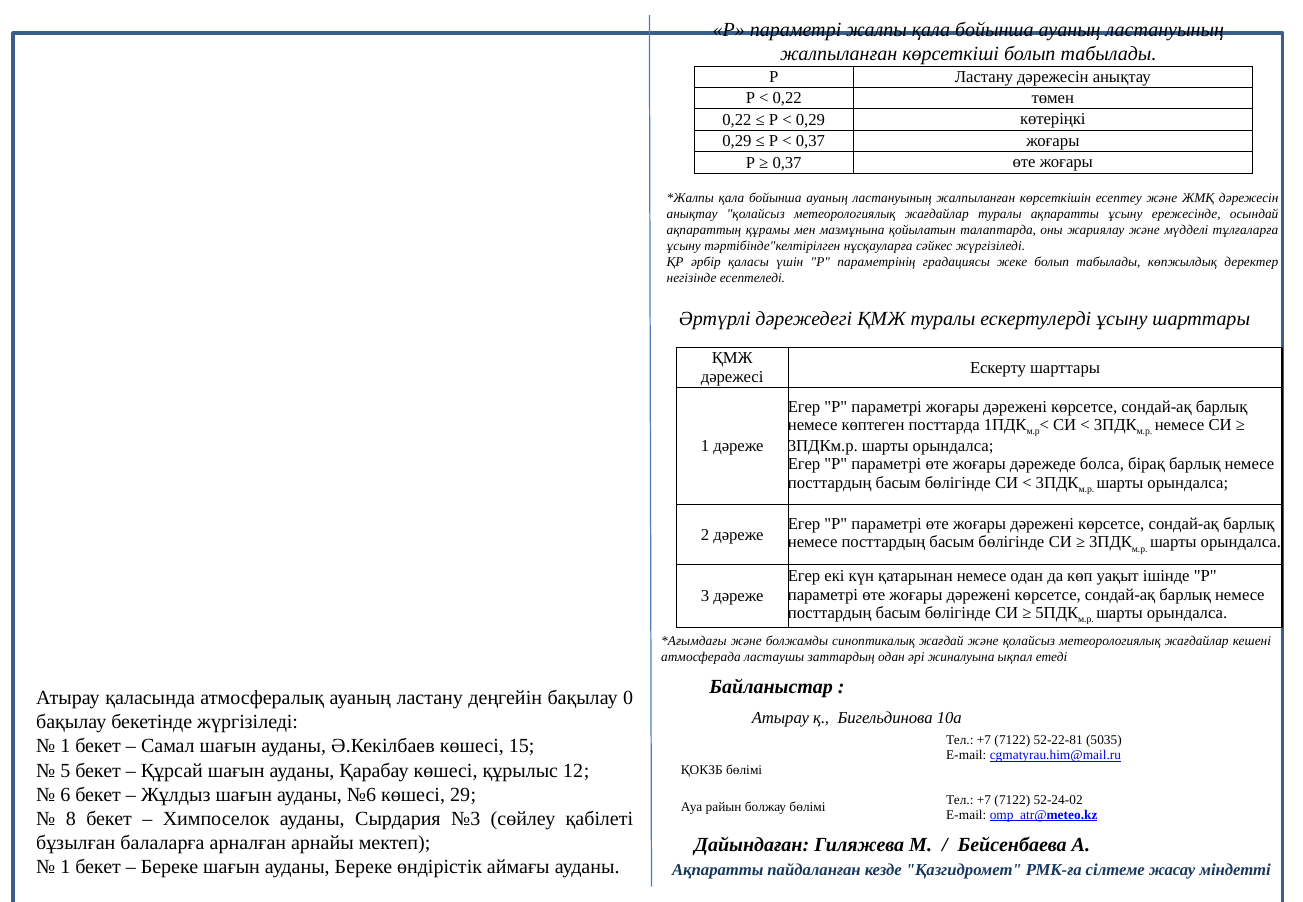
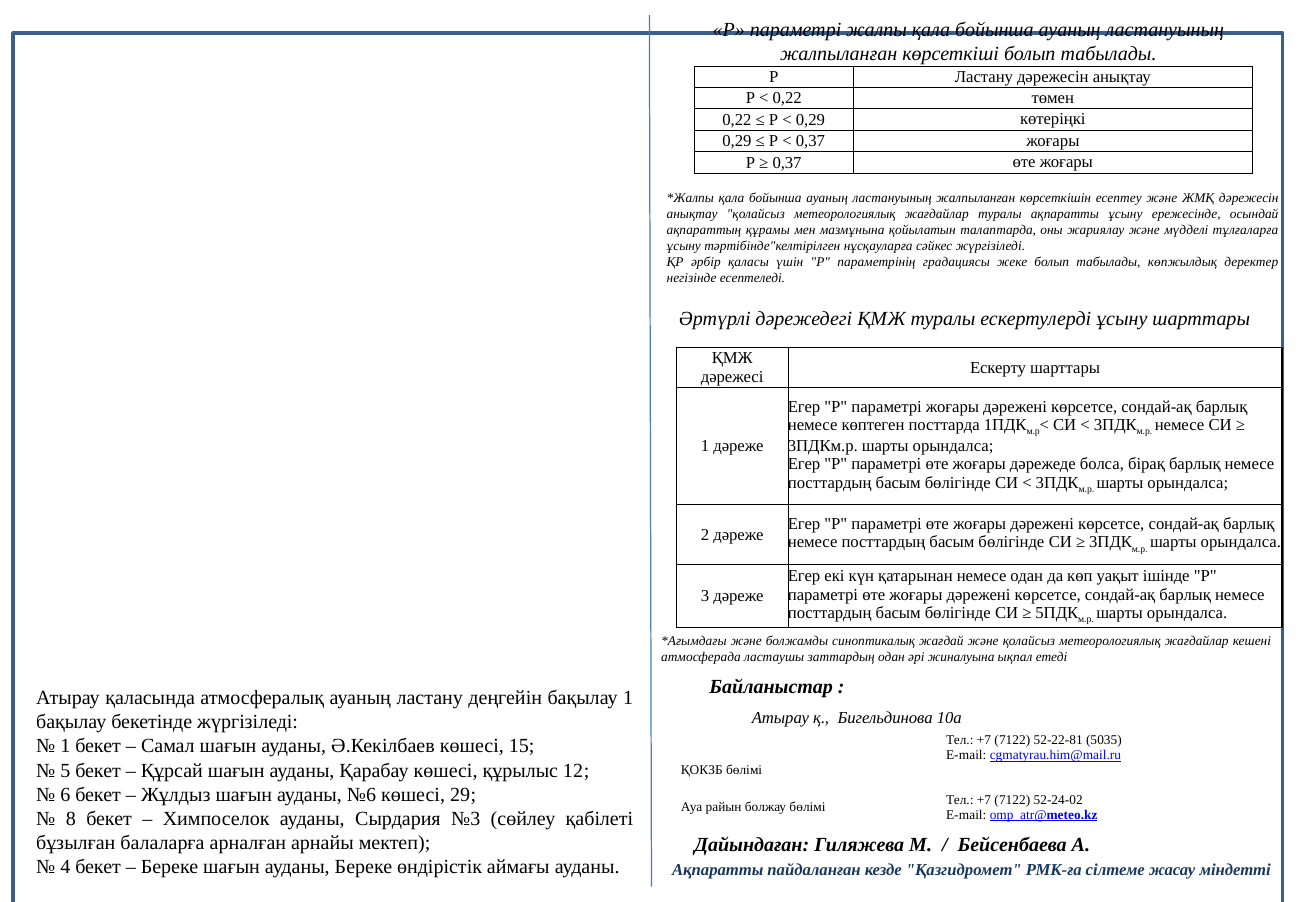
бақылау 0: 0 -> 1 (628, 698)
1: 1 -> 4 (65, 867)
